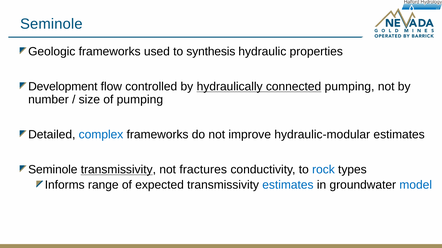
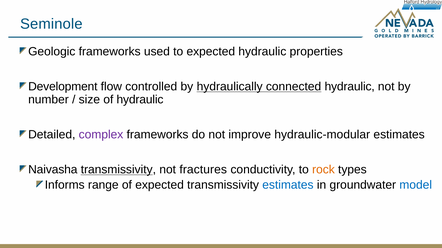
to synthesis: synthesis -> expected (211, 52)
connected pumping: pumping -> hydraulic (350, 87)
of pumping: pumping -> hydraulic (140, 100)
complex colour: blue -> purple (101, 135)
Seminole: Seminole -> Naivasha (53, 170)
rock colour: blue -> orange (323, 170)
